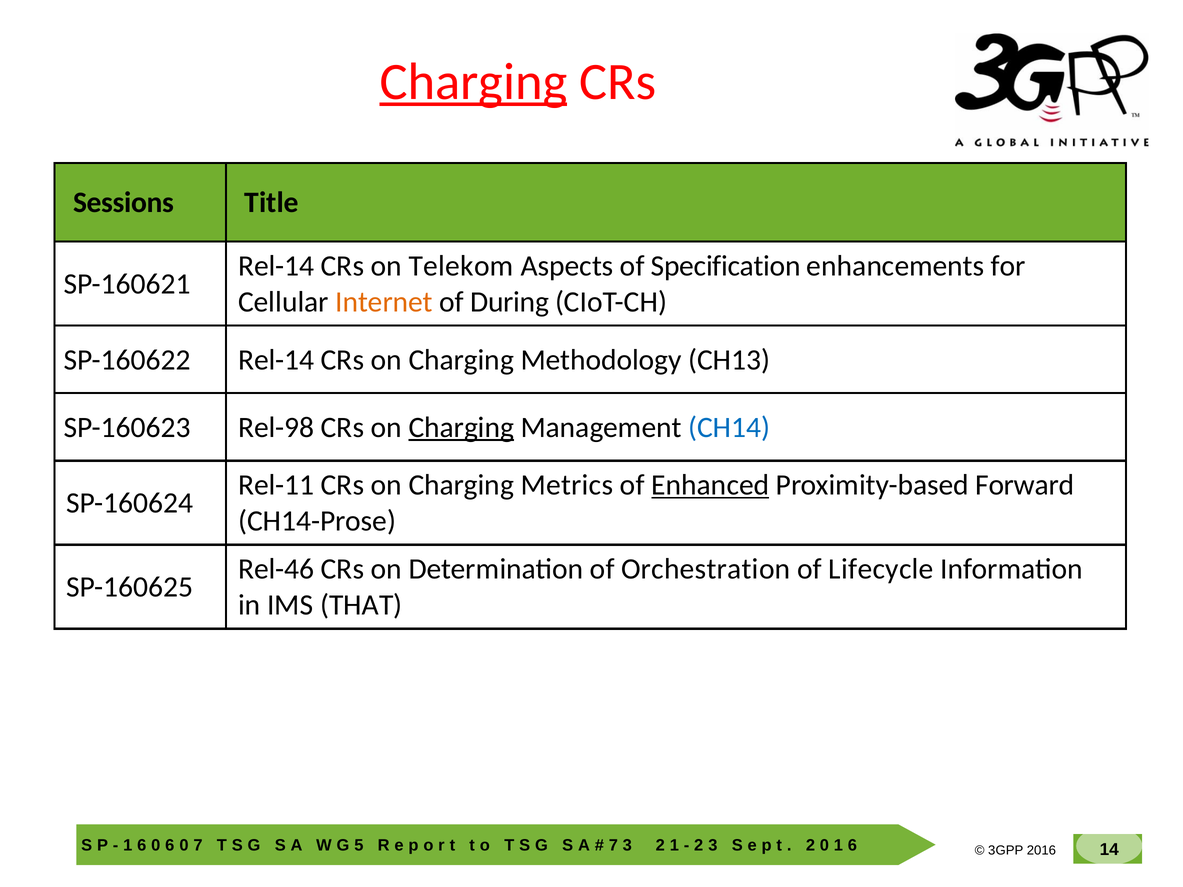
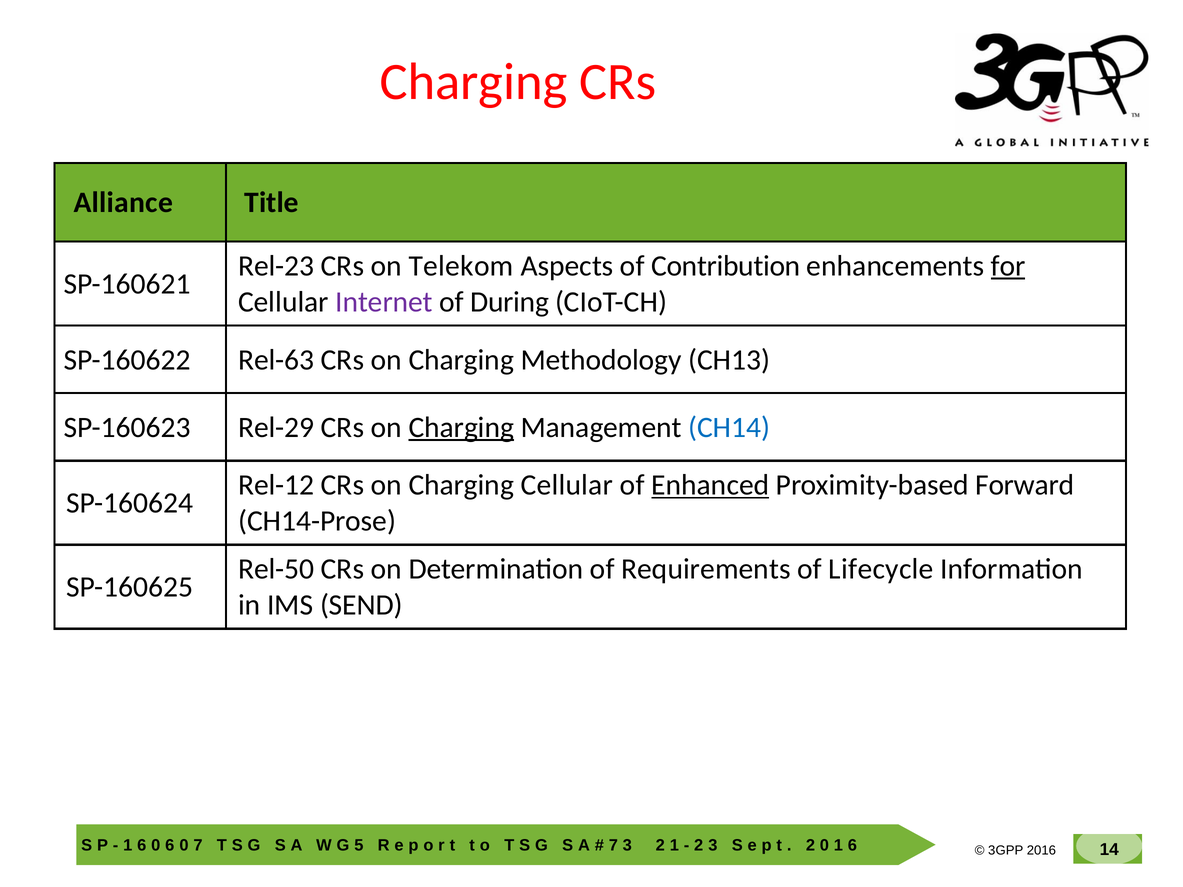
Charging underline: present -> none (473, 82)
Sessions: Sessions -> Alliance (123, 203)
Rel-14: Rel-14 -> Rel-23 (276, 266)
Specification: Specification -> Contribution (726, 266)
for underline: none -> present (1008, 266)
Internet colour: orange -> purple (384, 302)
SP-160622 Rel-14: Rel-14 -> Rel-63 (276, 360)
Rel-98: Rel-98 -> Rel-29 (276, 427)
Rel-11: Rel-11 -> Rel-12 (276, 485)
Charging Metrics: Metrics -> Cellular (567, 485)
Rel-46: Rel-46 -> Rel-50 (276, 569)
Orchestration: Orchestration -> Requirements (706, 569)
THAT: THAT -> SEND (361, 605)
